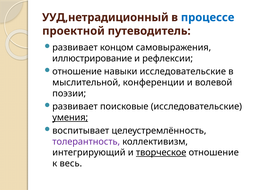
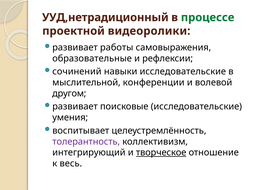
процессе colour: blue -> green (208, 17)
путеводитель: путеводитель -> видеоролики (149, 31)
концом: концом -> работы (117, 47)
иллюстрирование: иллюстрирование -> образовательные (92, 58)
отношение: отношение -> сочинений (77, 71)
поэзии: поэзии -> другом (69, 93)
умения underline: present -> none (70, 117)
